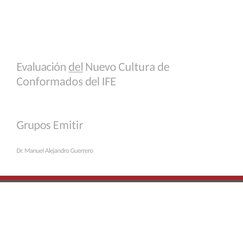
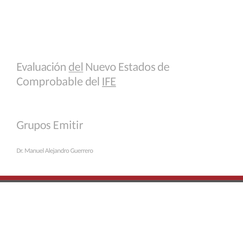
Cultura: Cultura -> Estados (137, 67)
Conformados: Conformados -> Comprobable (50, 81)
IFE underline: none -> present (109, 81)
